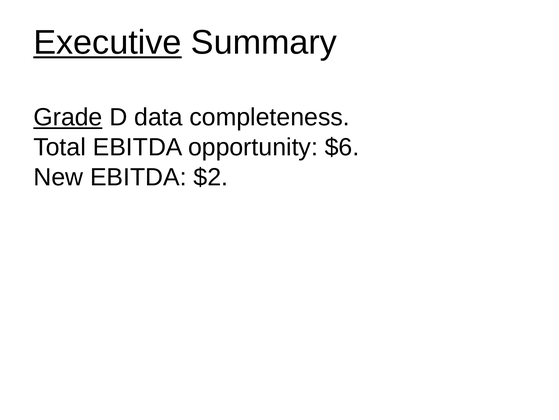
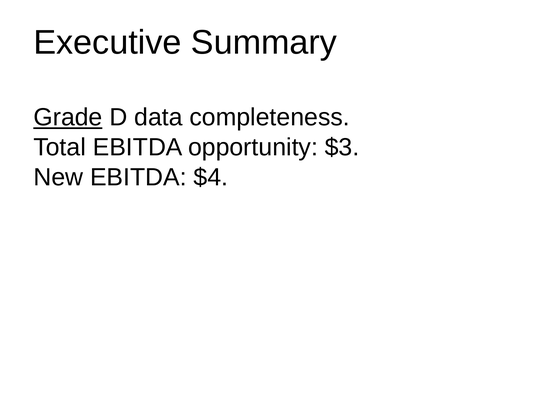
Executive underline: present -> none (107, 42)
$6: $6 -> $3 (342, 147)
$2: $2 -> $4 (211, 177)
